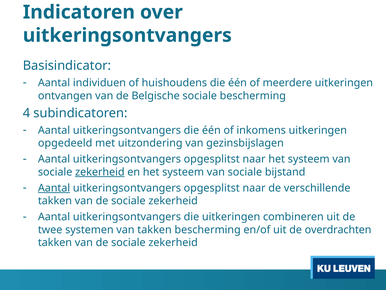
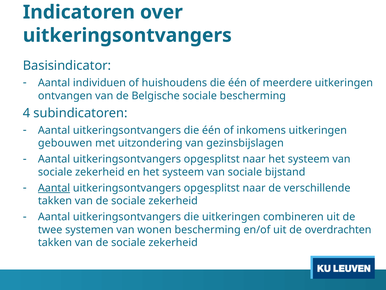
opgedeeld: opgedeeld -> gebouwen (65, 143)
zekerheid underline: present -> none (100, 172)
van takken: takken -> wonen (155, 229)
